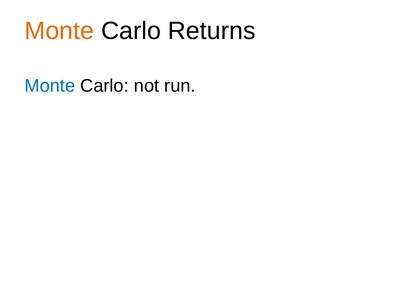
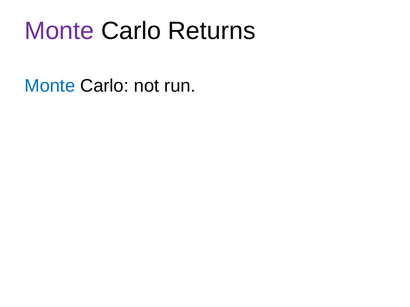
Monte colour: orange -> purple (59, 31)
